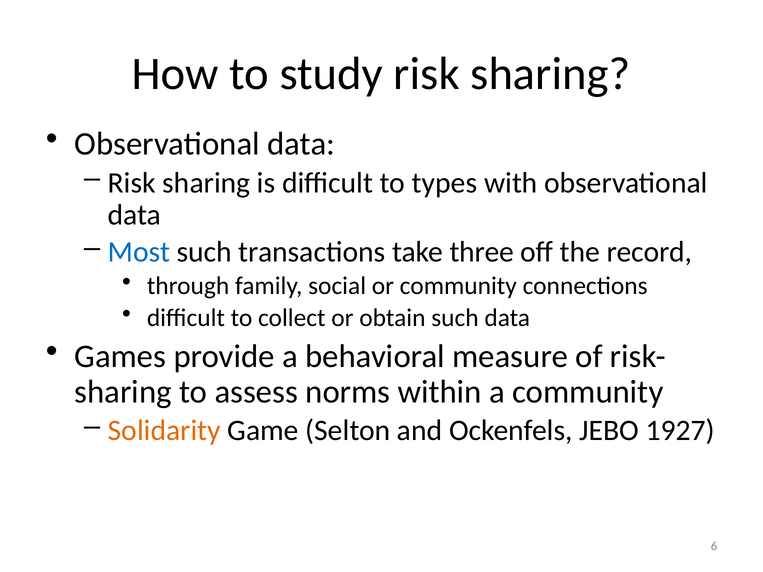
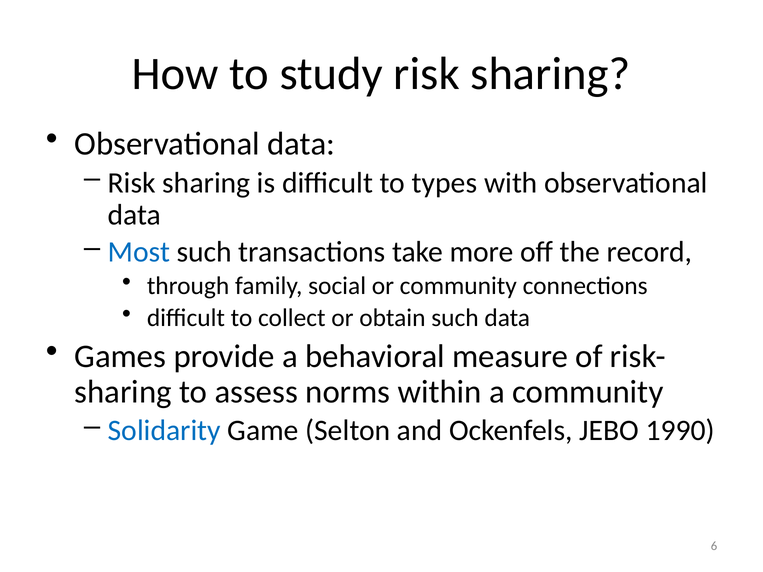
three: three -> more (482, 252)
Solidarity colour: orange -> blue (164, 431)
1927: 1927 -> 1990 (680, 431)
